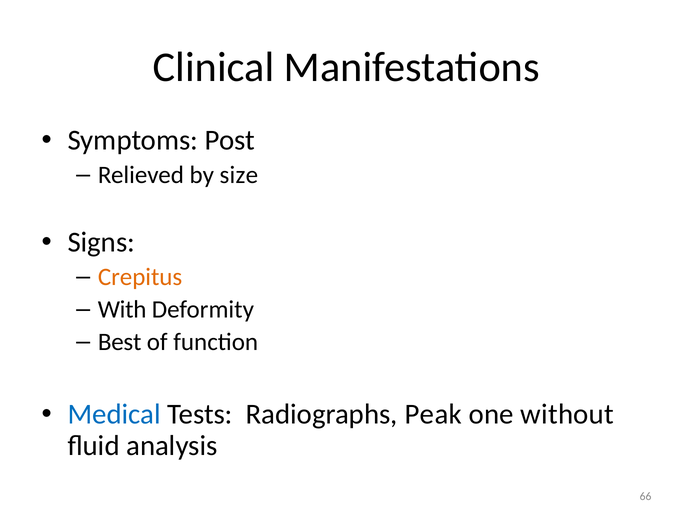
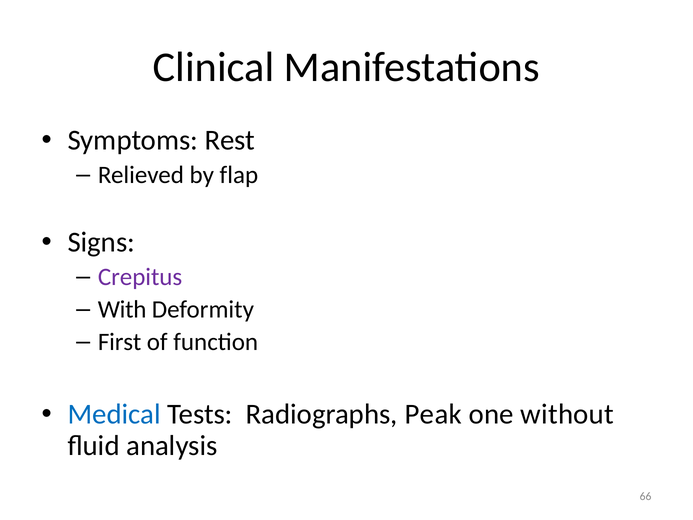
Post: Post -> Rest (230, 140)
size: size -> flap (239, 175)
Crepitus colour: orange -> purple (140, 277)
Best: Best -> First (120, 342)
